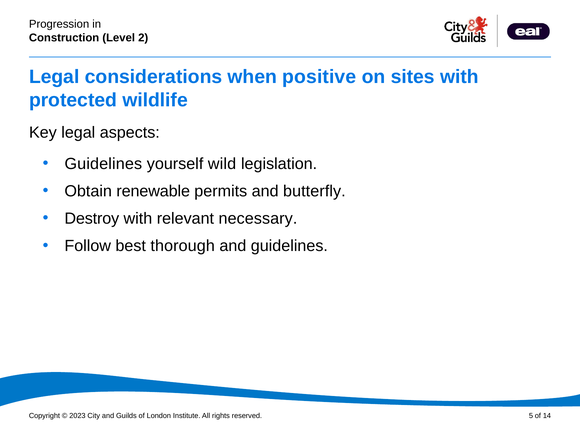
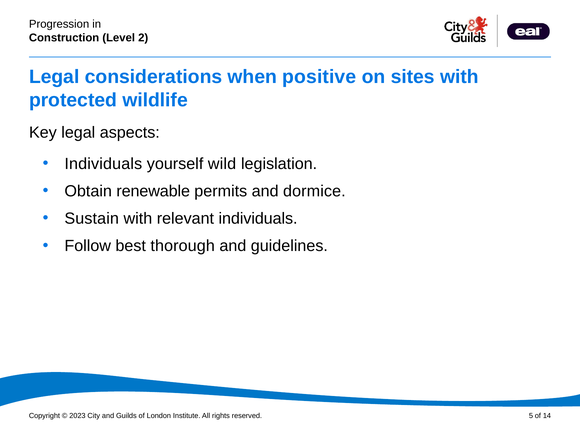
Guidelines: Guidelines -> Individuals (103, 164)
butterfly: butterfly -> dormice (314, 191)
Destroy: Destroy -> Sustain (92, 219)
relevant necessary: necessary -> individuals (258, 219)
